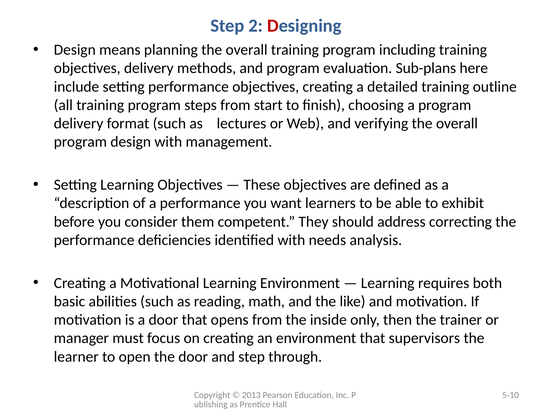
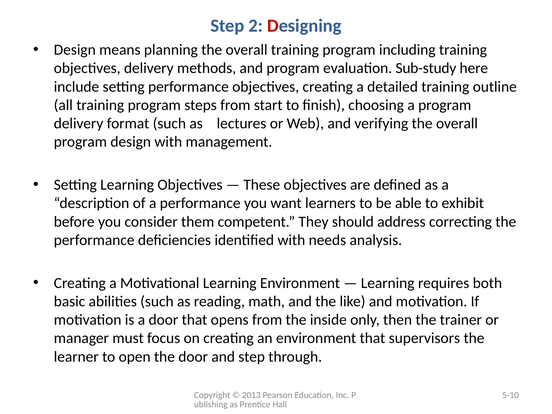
Sub-plans: Sub-plans -> Sub-study (426, 68)
